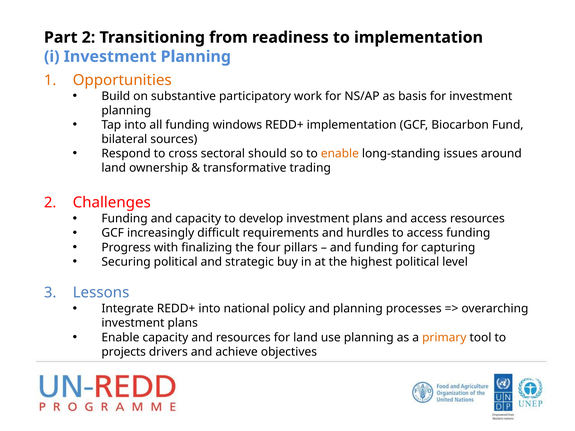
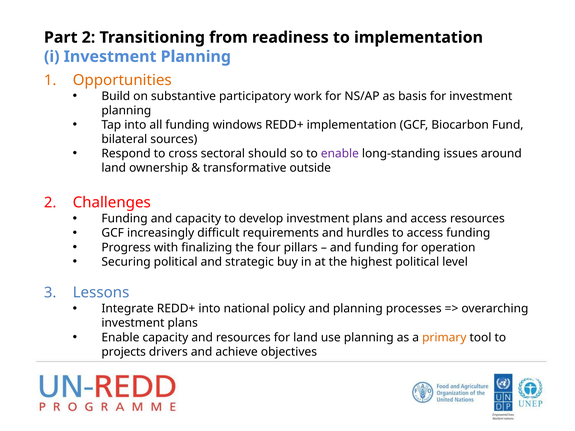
enable colour: orange -> purple (340, 154)
trading: trading -> outside (310, 168)
capturing: capturing -> operation (448, 248)
